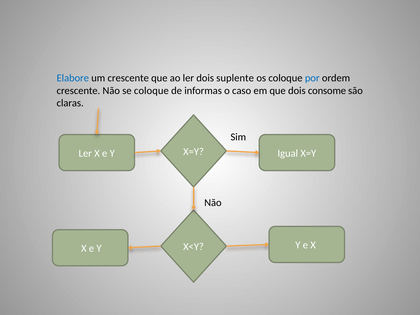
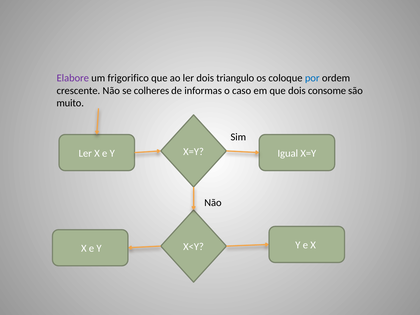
Elabore colour: blue -> purple (73, 78)
um crescente: crescente -> frigorifico (128, 78)
suplente: suplente -> triangulo (235, 78)
se coloque: coloque -> colheres (151, 91)
claras: claras -> muito (70, 103)
